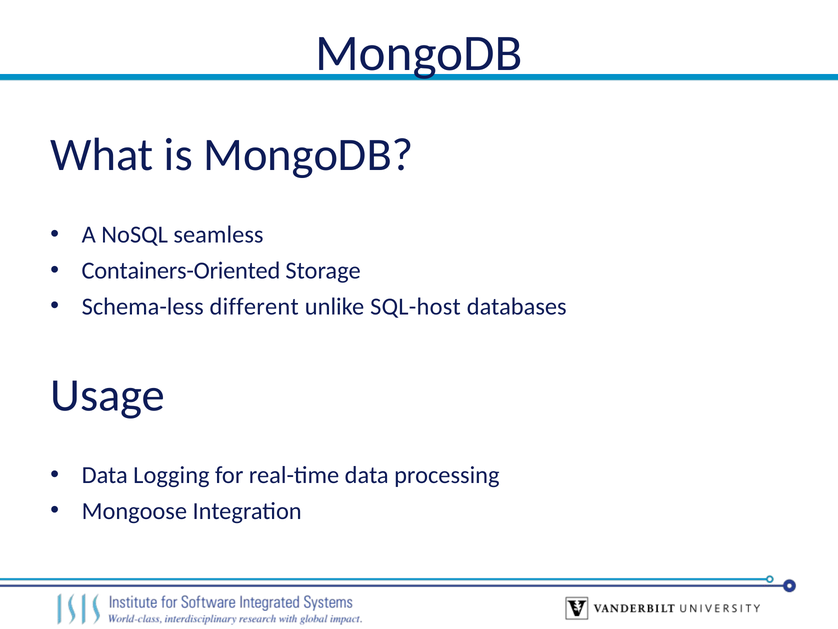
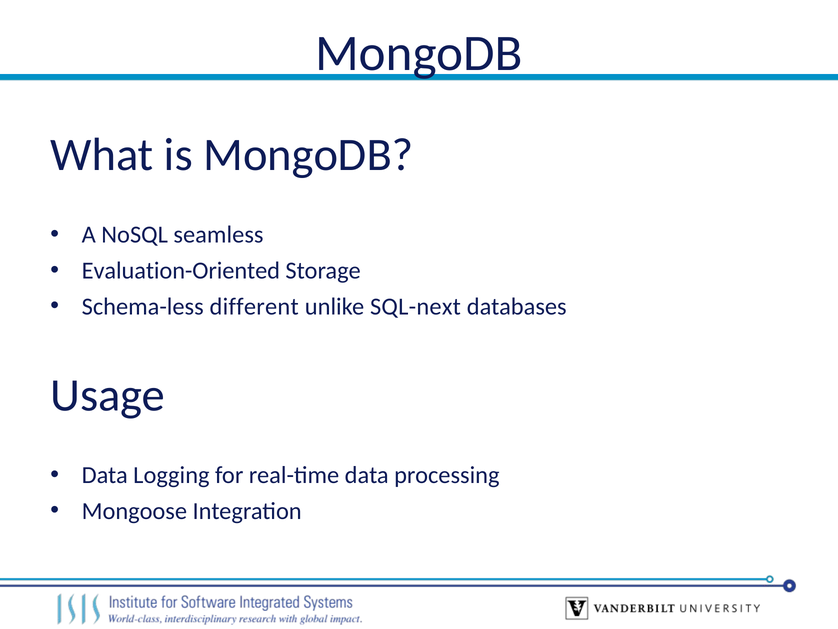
Containers-Oriented: Containers-Oriented -> Evaluation-Oriented (181, 270)
SQL-host: SQL-host -> SQL-next (415, 306)
